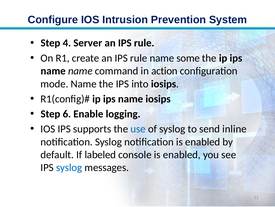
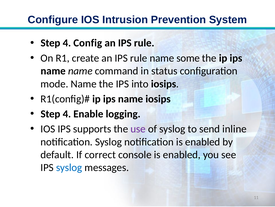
Server: Server -> Config (88, 43)
action: action -> status (164, 71)
6: 6 -> 4 (67, 114)
use colour: blue -> purple (138, 129)
labeled: labeled -> correct (100, 154)
